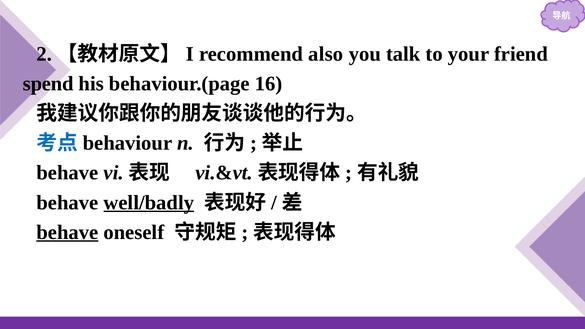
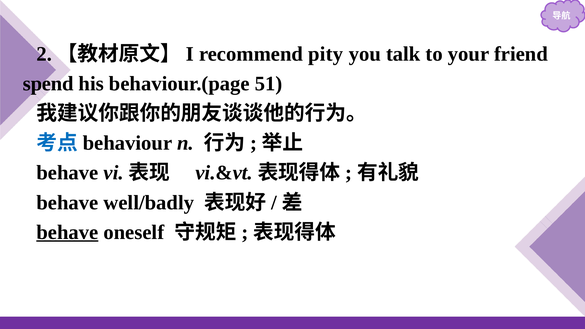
also: also -> pity (326, 54)
16: 16 -> 51 (269, 84)
well/badly underline: present -> none (149, 203)
